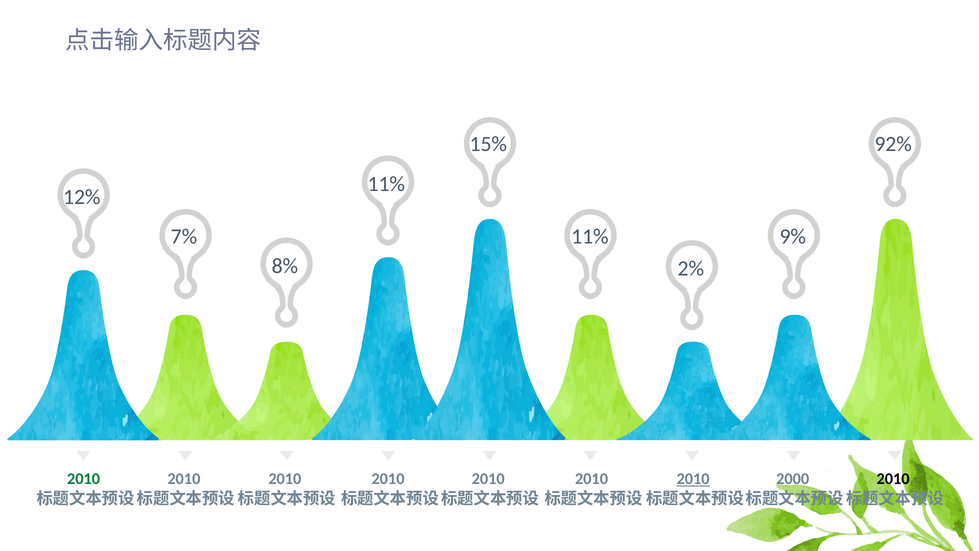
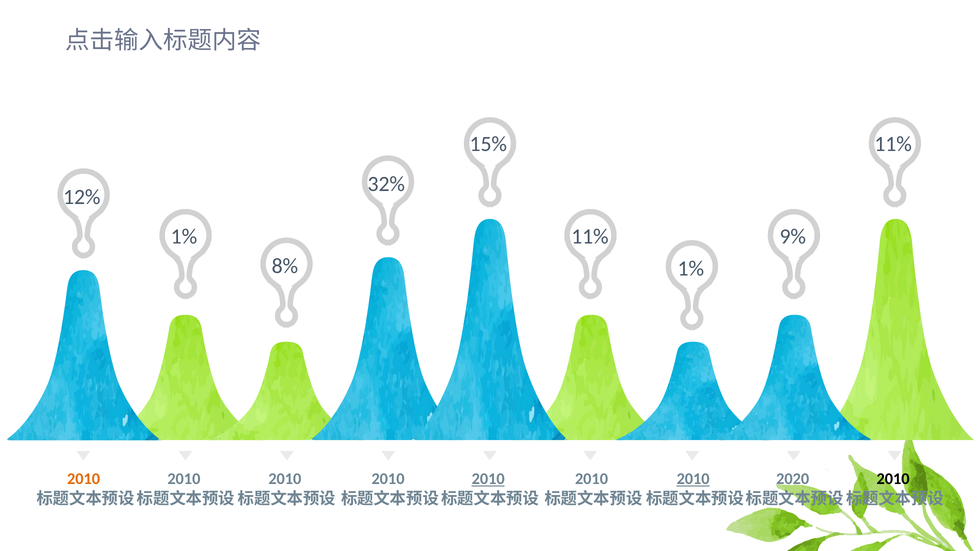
92%: 92% -> 11% (893, 144)
11%: 11% -> 32% (386, 184)
7%: 7% -> 1% (184, 236)
2%: 2% -> 1% (691, 268)
2010 colour: green -> orange (84, 478)
2010 underline: none -> present (488, 478)
2000: 2000 -> 2020 (793, 478)
